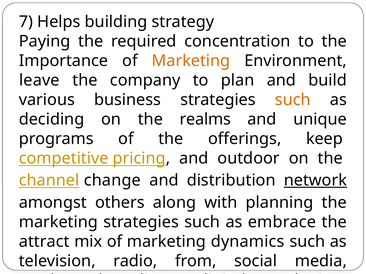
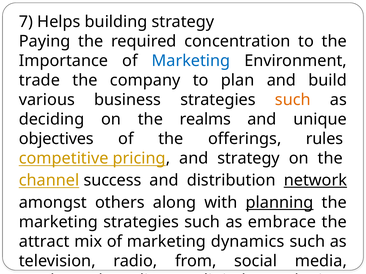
Marketing colour: orange -> blue (191, 61)
leave: leave -> trade (39, 80)
programs: programs -> objectives (56, 139)
keep: keep -> rules (324, 139)
and outdoor: outdoor -> strategy (249, 159)
change: change -> success (112, 181)
planning underline: none -> present (280, 203)
